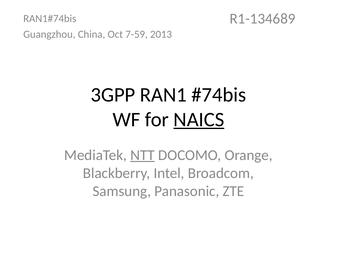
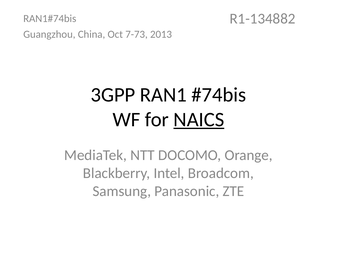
R1-134689: R1-134689 -> R1-134882 (263, 19)
7-59: 7-59 -> 7-73 (137, 34)
NTT underline: present -> none (143, 155)
